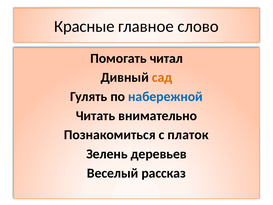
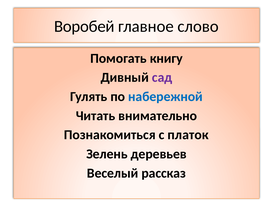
Красные: Красные -> Воробей (84, 26)
читал: читал -> книгу (166, 58)
сад colour: orange -> purple (162, 77)
